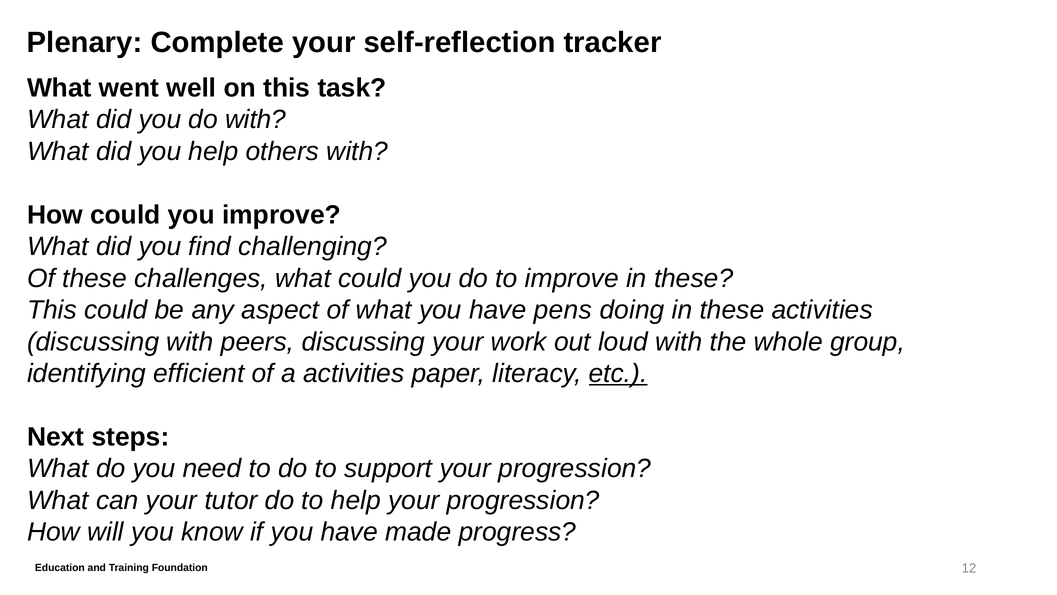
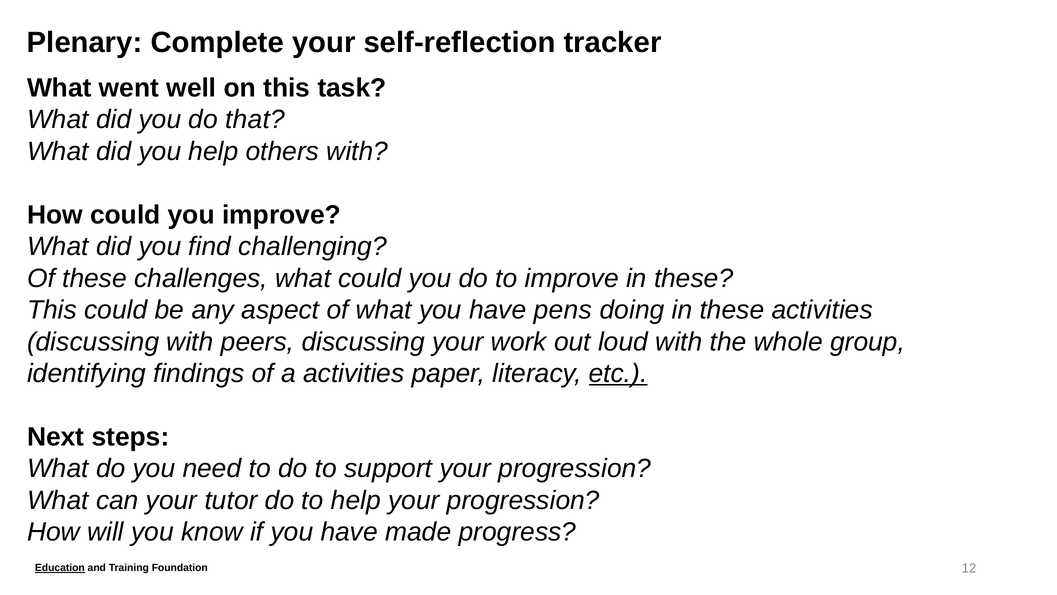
do with: with -> that (255, 120)
efficient: efficient -> findings (199, 373)
Education underline: none -> present (60, 568)
